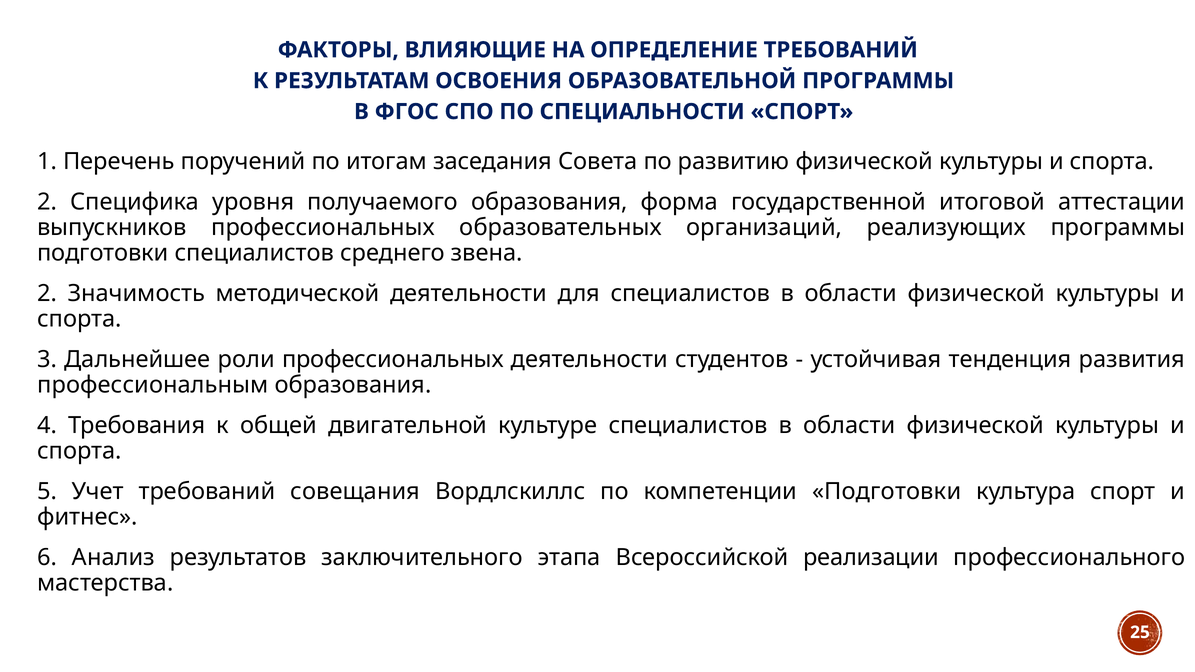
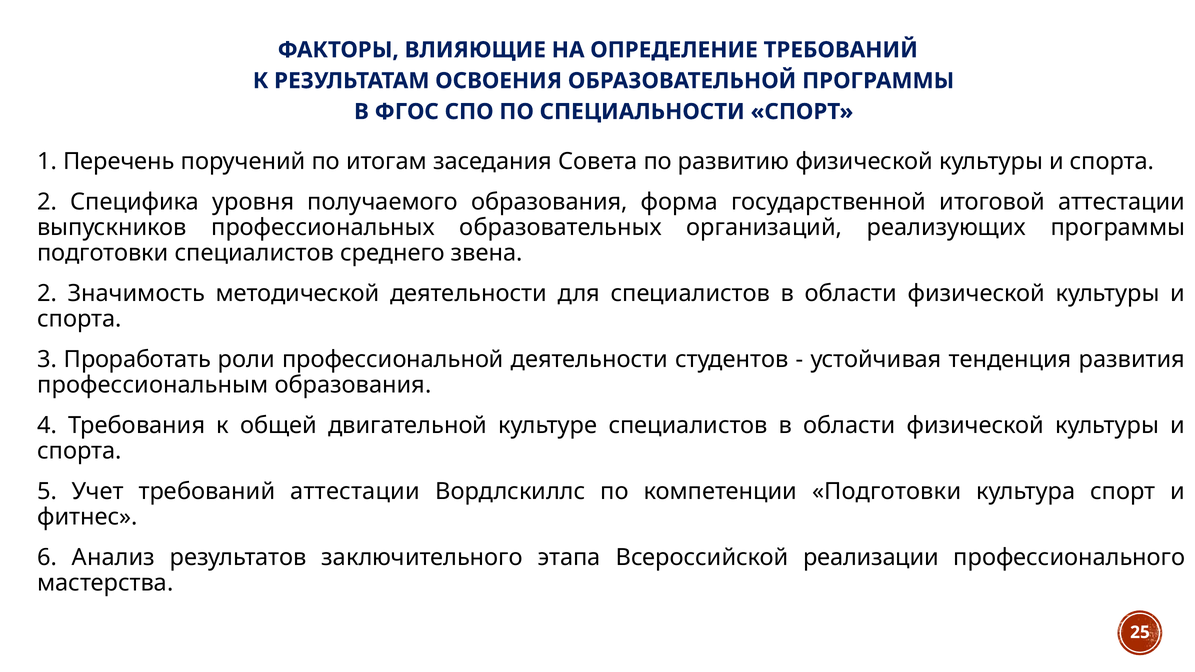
Дальнейшее: Дальнейшее -> Проработать (137, 360)
роли профессиональных: профессиональных -> профессиональной (393, 360)
требований совещания: совещания -> аттестации (355, 492)
